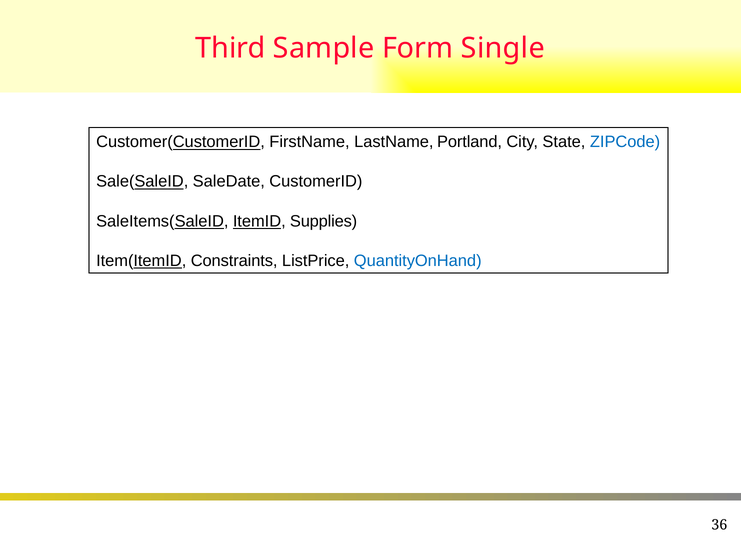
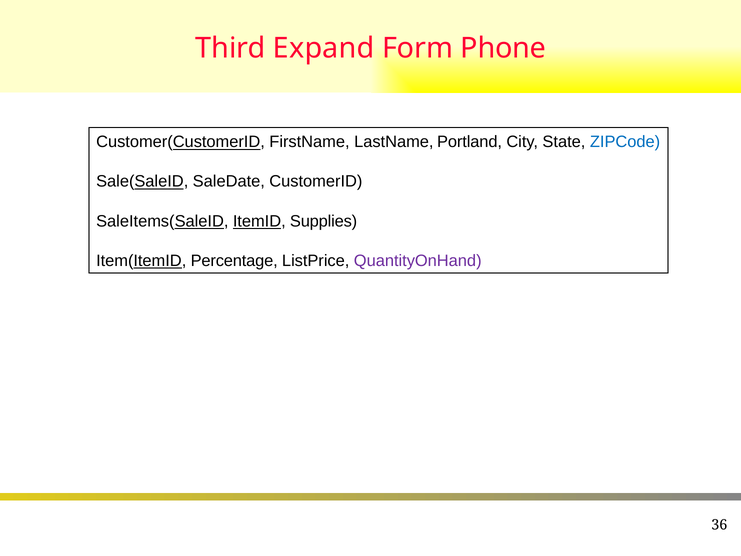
Sample: Sample -> Expand (324, 48)
Single: Single -> Phone (503, 48)
Constraints: Constraints -> Percentage (234, 260)
QuantityOnHand colour: blue -> purple (418, 260)
